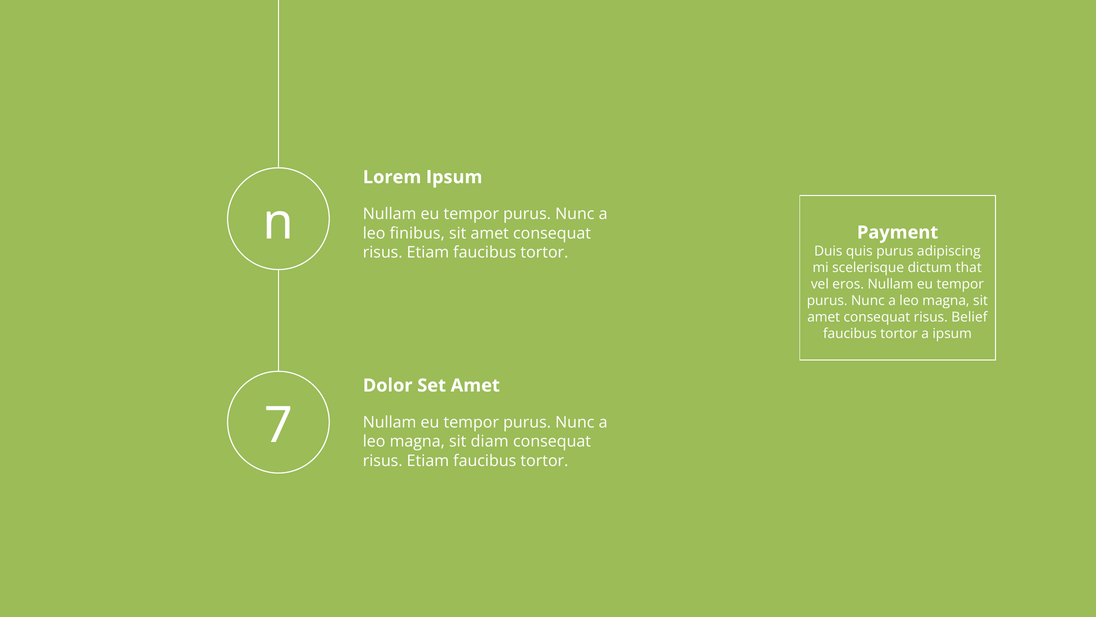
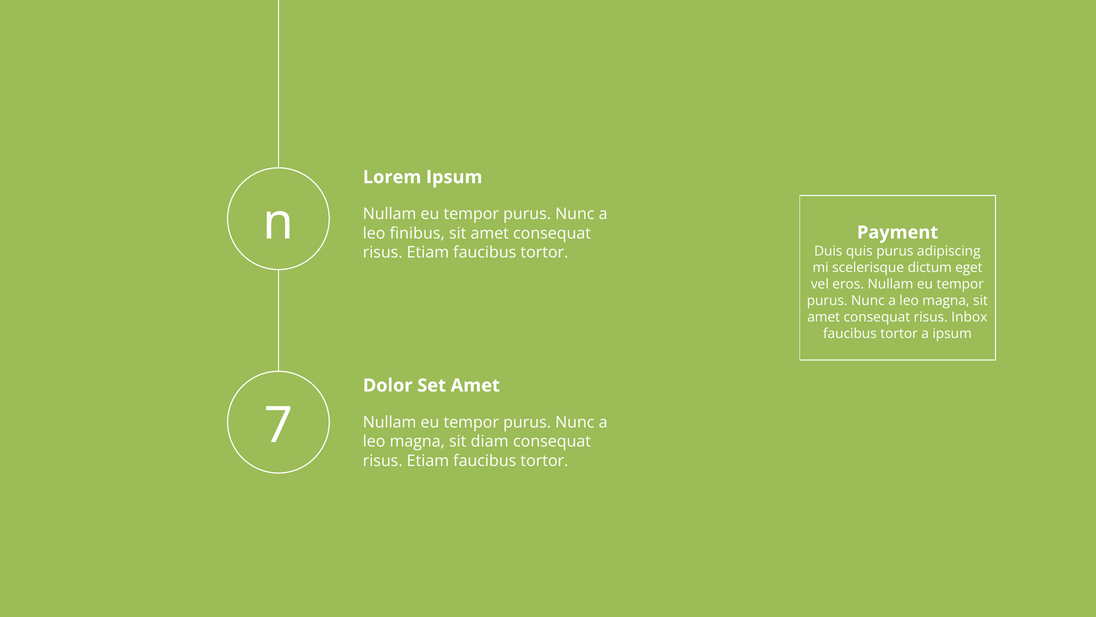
that: that -> eget (969, 268)
Belief: Belief -> Inbox (969, 317)
